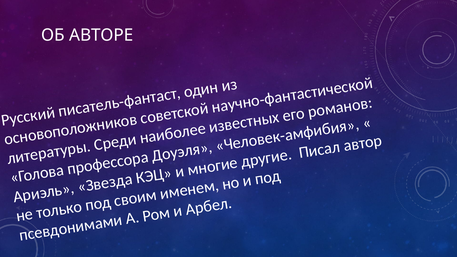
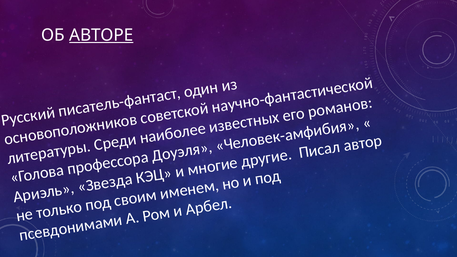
АВТОРЕ underline: none -> present (101, 35)
